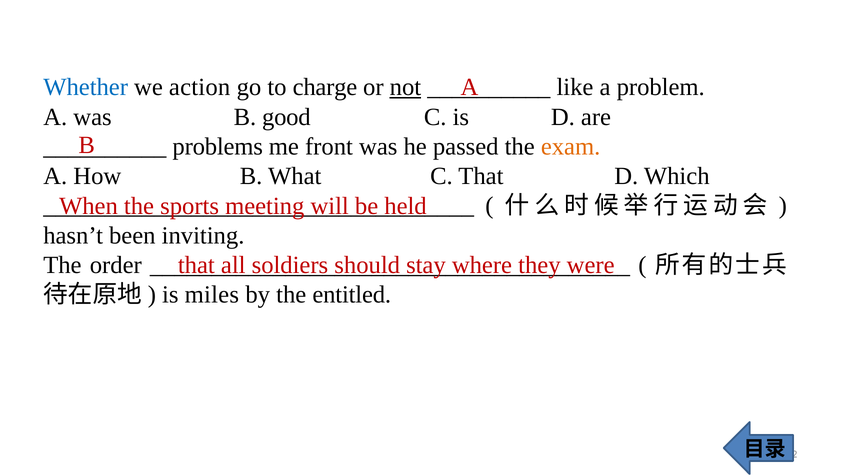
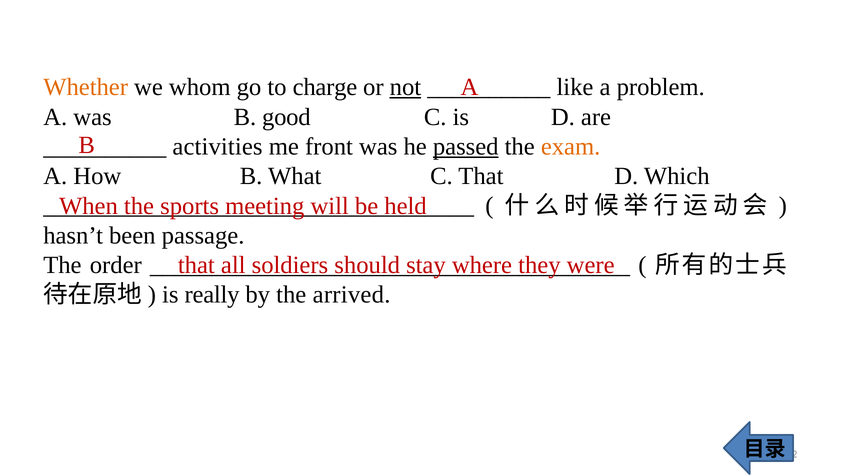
Whether colour: blue -> orange (86, 87)
action: action -> whom (200, 87)
problems: problems -> activities (218, 146)
passed underline: none -> present (466, 146)
inviting: inviting -> passage (203, 235)
miles: miles -> really (212, 295)
entitled: entitled -> arrived (352, 295)
